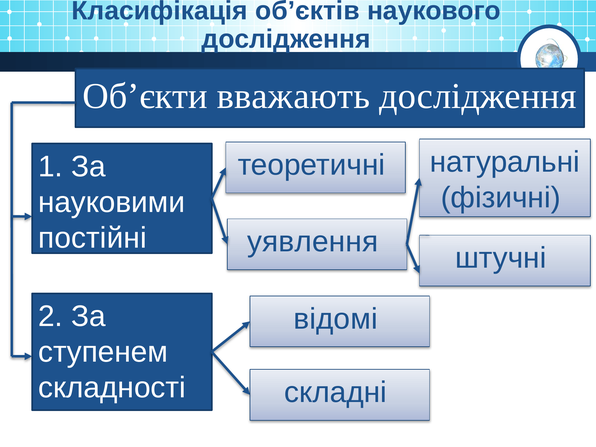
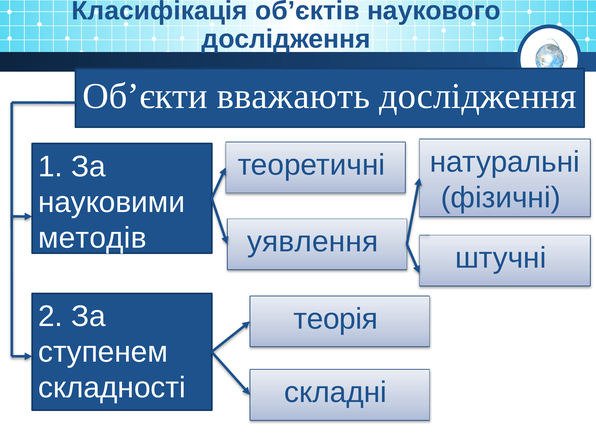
постійні: постійні -> методів (92, 238)
відомі: відомі -> теорія (336, 319)
